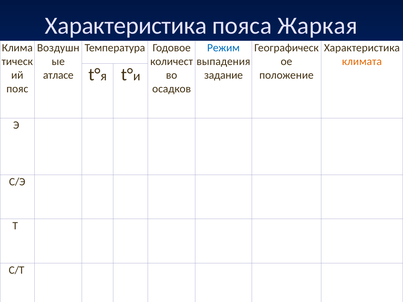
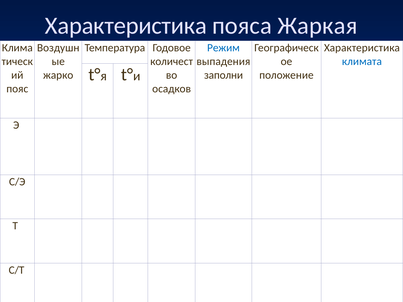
климата colour: orange -> blue (362, 62)
атласе: атласе -> жарко (58, 75)
задание: задание -> заполни (224, 75)
